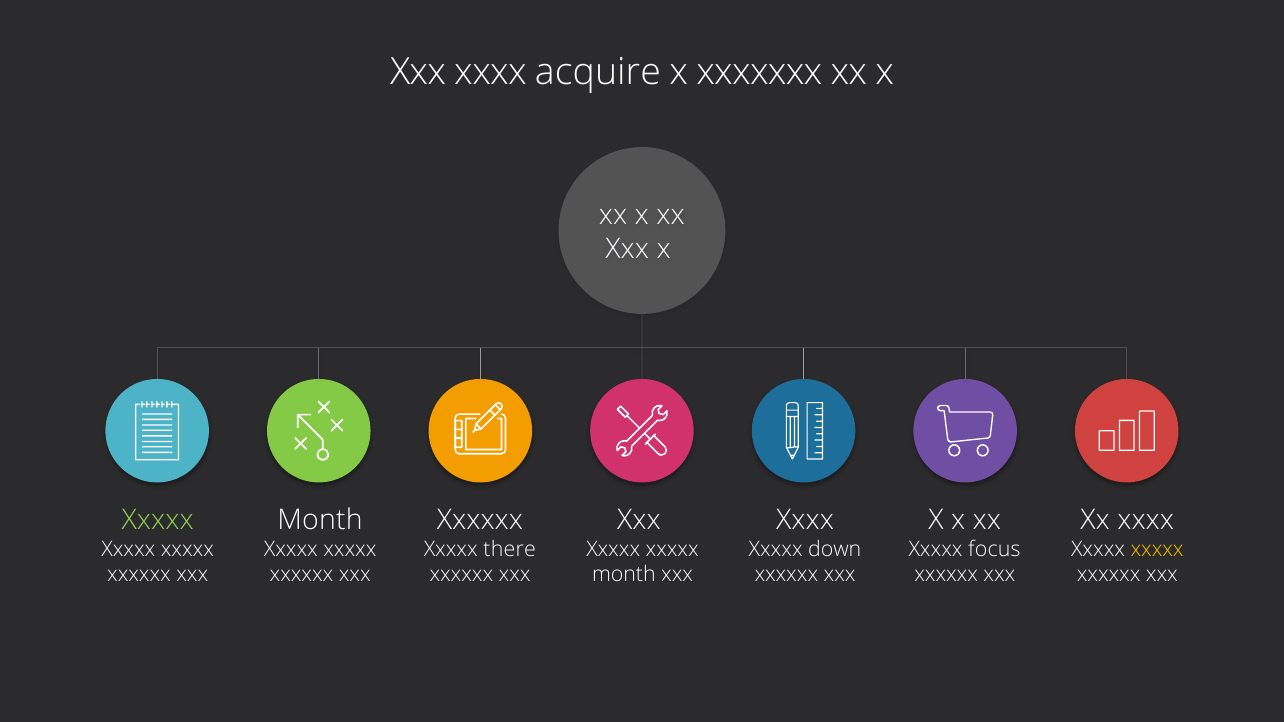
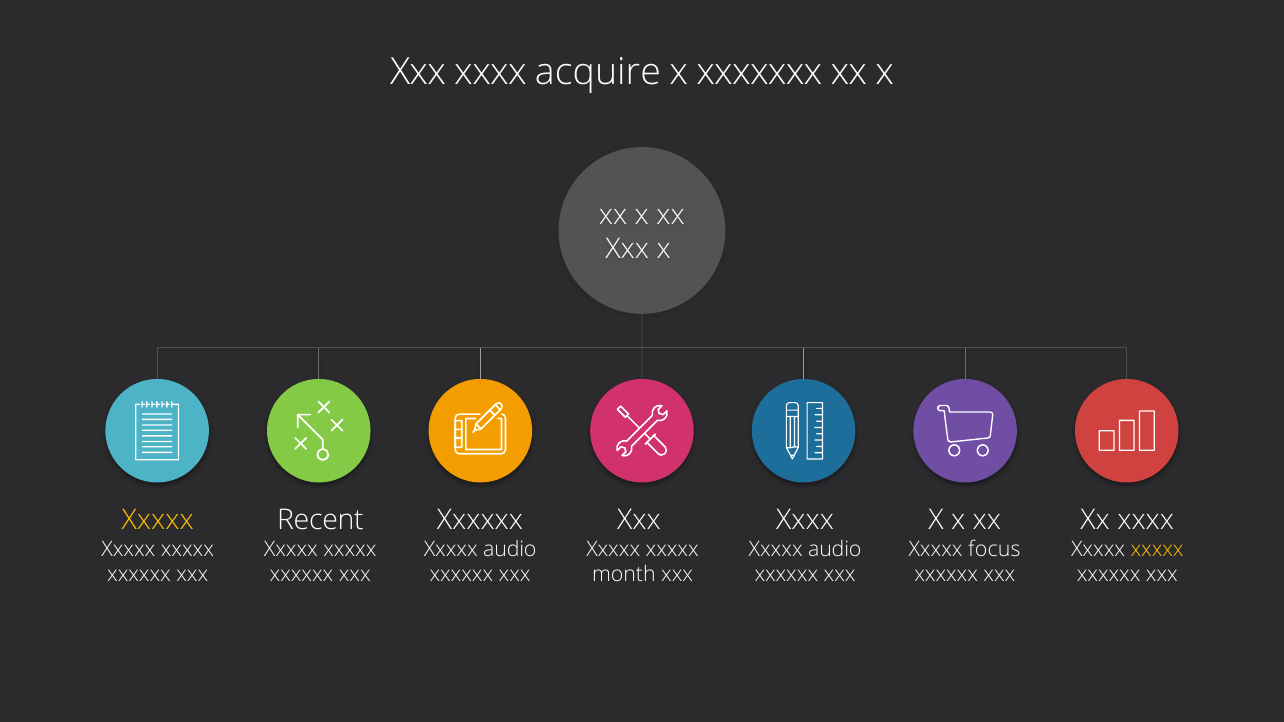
Xxxxx colour: light green -> yellow (158, 520)
Month: Month -> Recent (320, 520)
there: there -> audio (510, 549)
down: down -> audio (835, 549)
